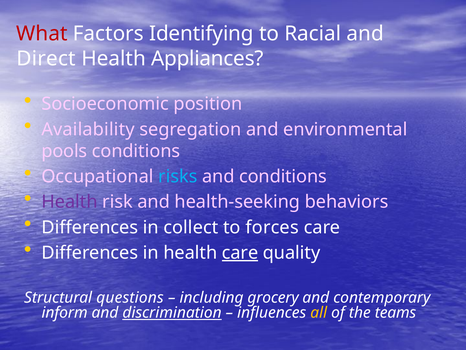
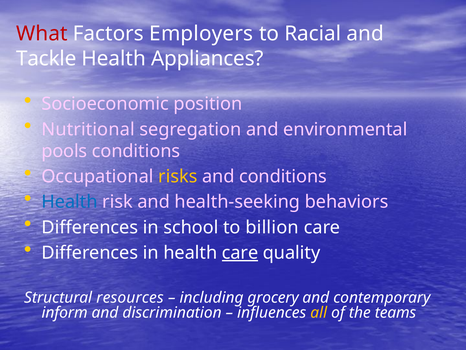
Identifying: Identifying -> Employers (201, 34)
Direct: Direct -> Tackle (46, 59)
Availability: Availability -> Nutritional (88, 129)
risks colour: light blue -> yellow (178, 176)
Health colour: purple -> blue (70, 202)
collect: collect -> school (191, 227)
forces: forces -> billion (272, 227)
questions: questions -> resources (130, 297)
discrimination underline: present -> none (172, 312)
